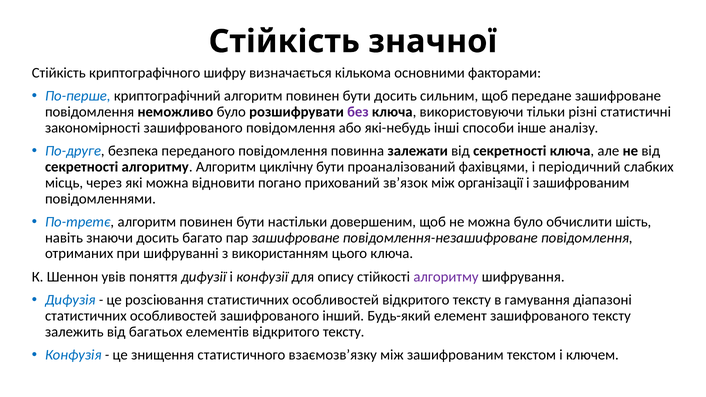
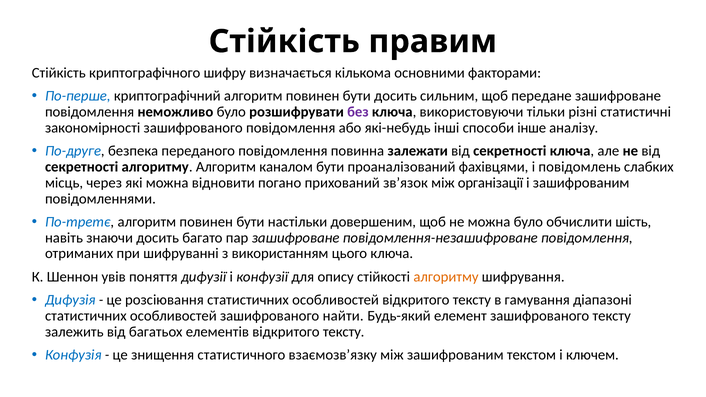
значної: значної -> правим (433, 42)
циклічну: циклічну -> каналом (286, 167)
періодичний: періодичний -> повідомлень (579, 167)
алгоритму colour: purple -> orange (446, 277)
інший: інший -> найти (343, 316)
